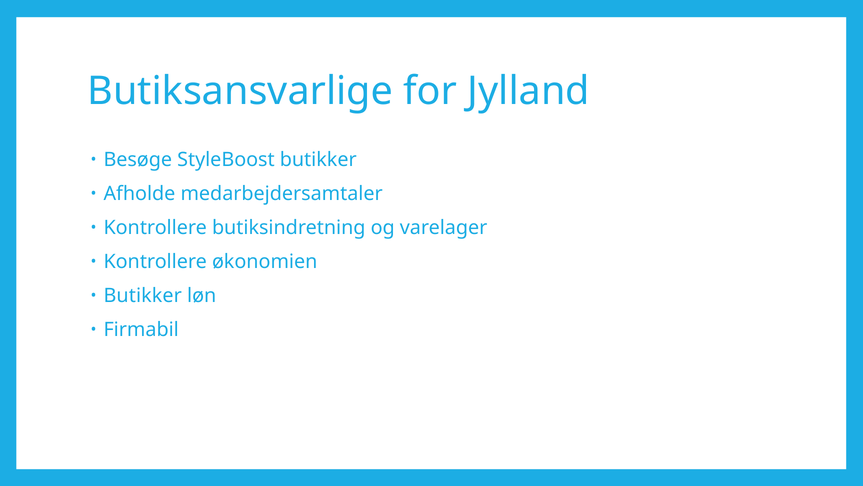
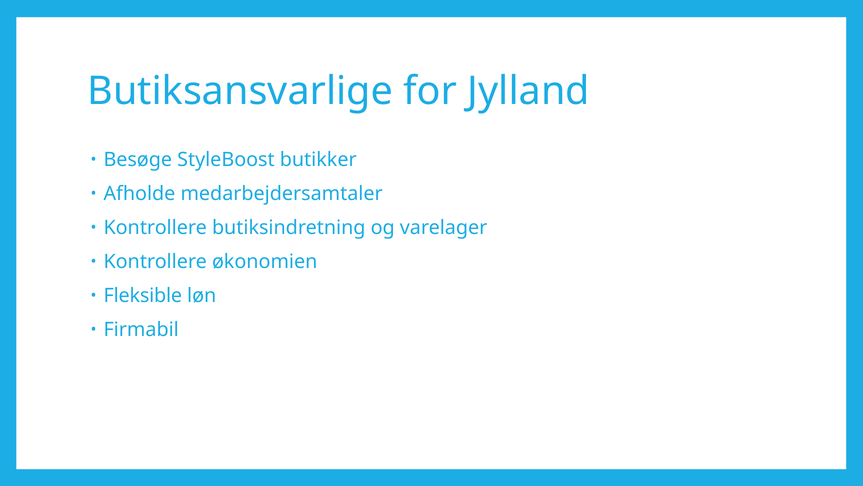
Butikker: Butikker -> Fleksible (143, 295)
